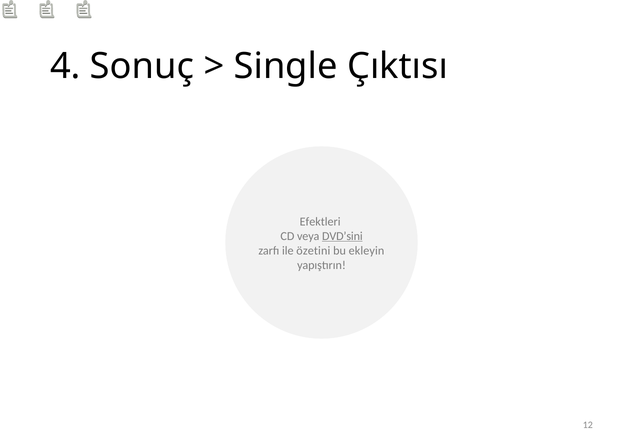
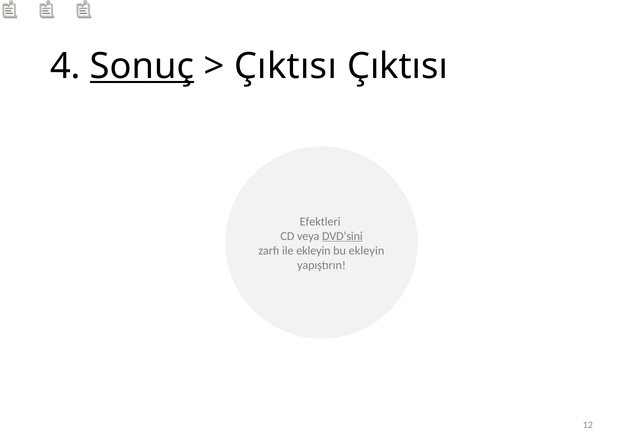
Sonuç underline: none -> present (142, 66)
Single: Single -> Çıktısı (286, 66)
ile özetini: özetini -> ekleyin (313, 251)
